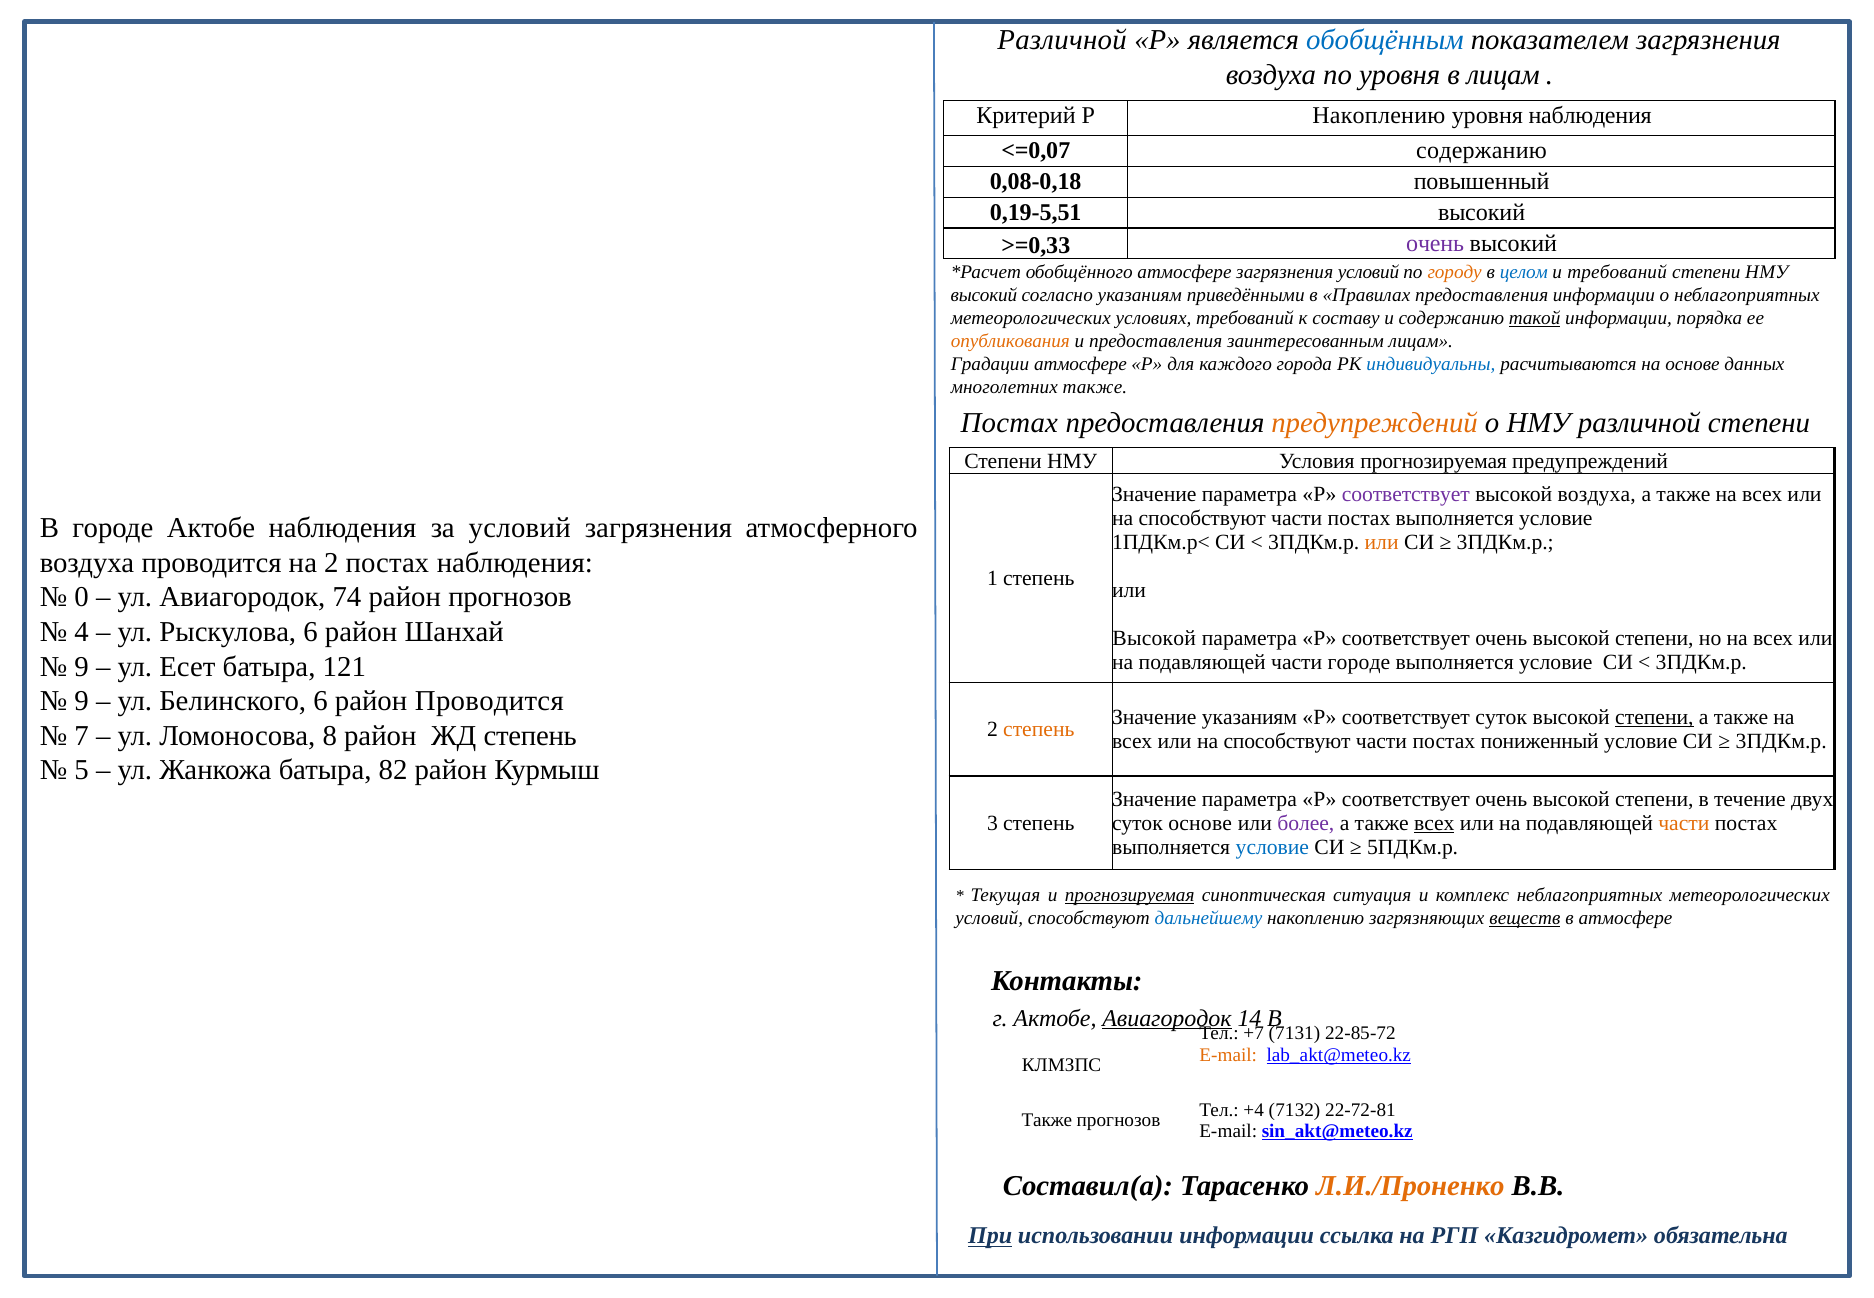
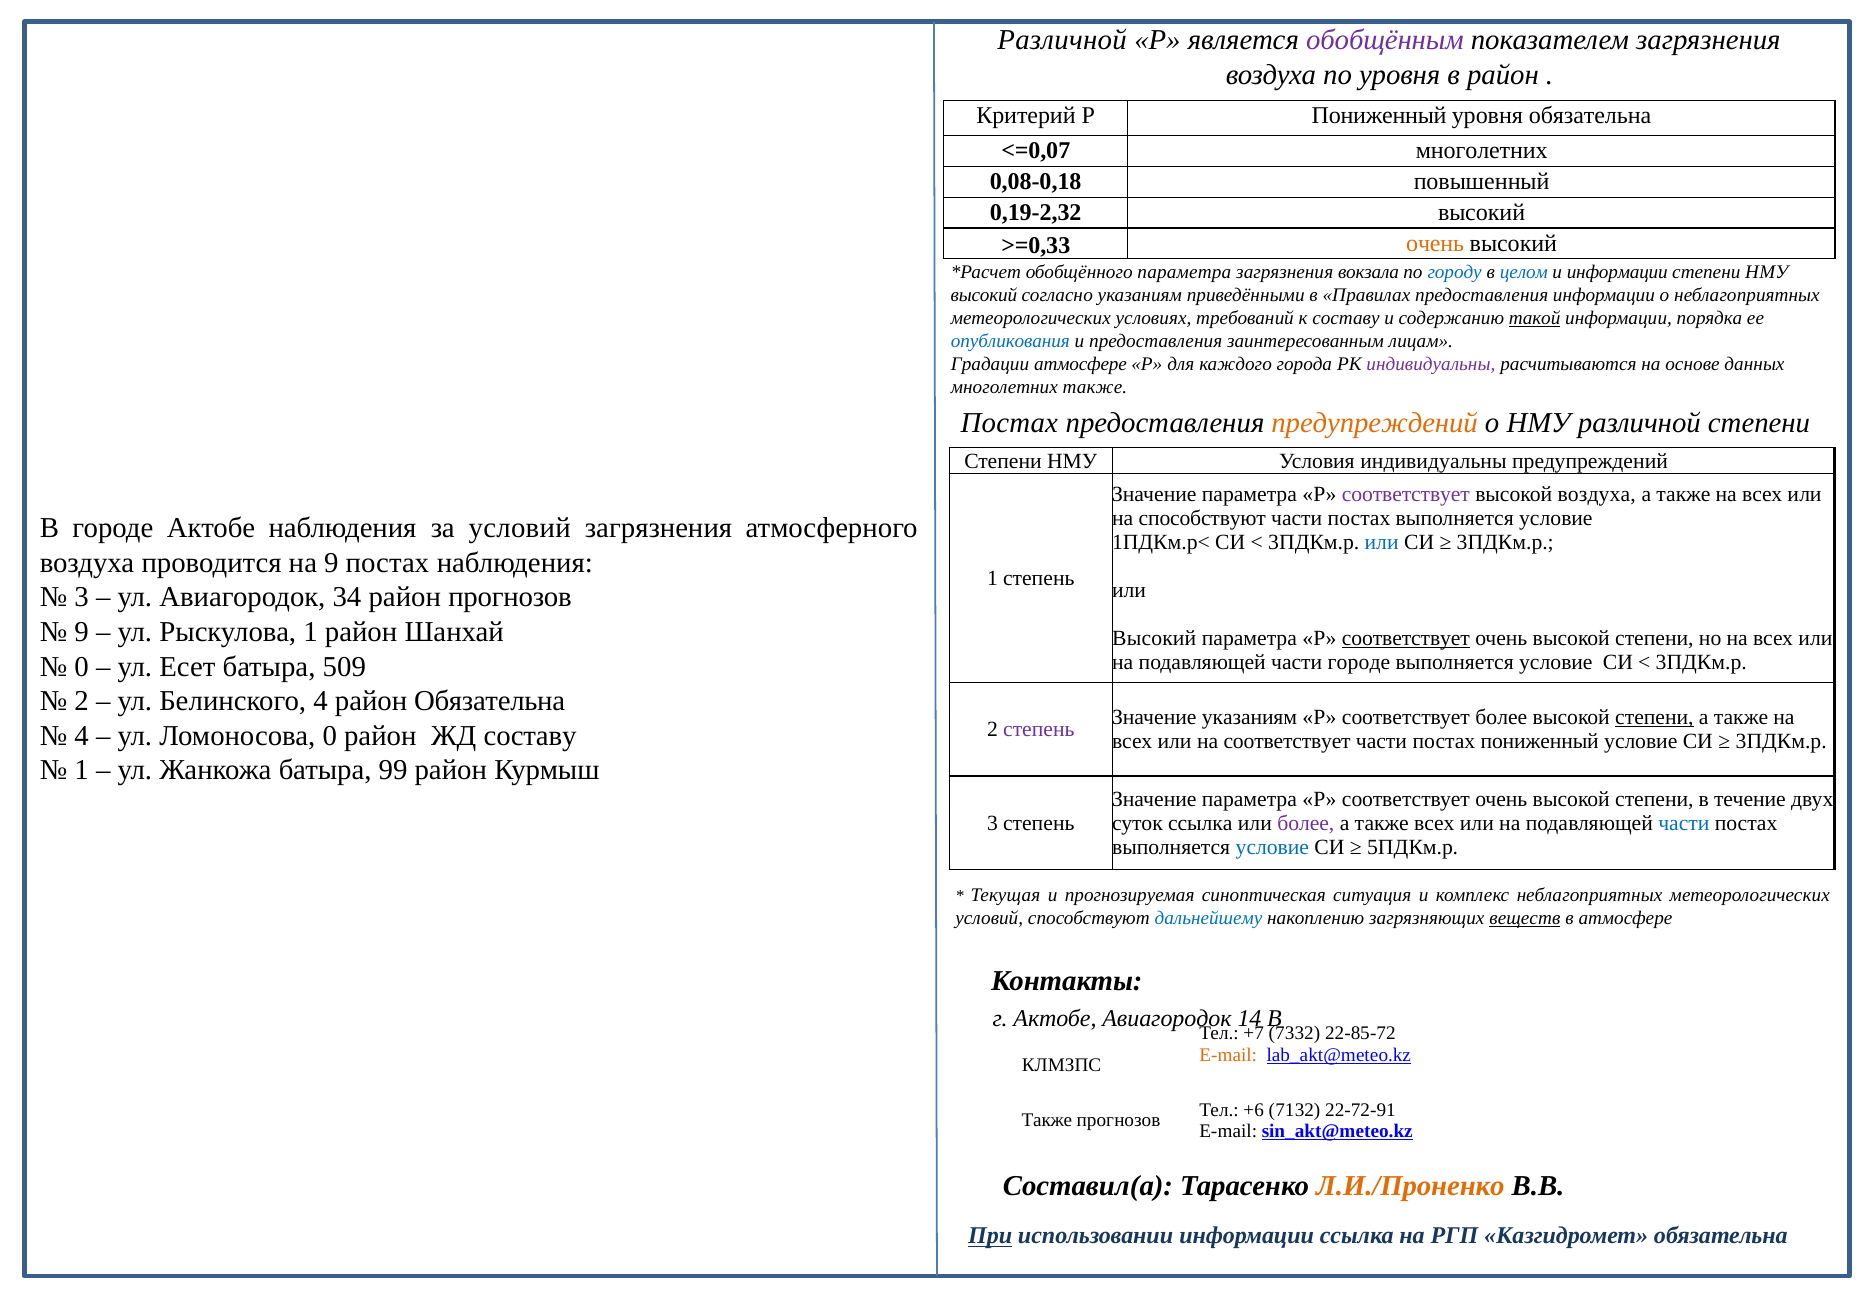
обобщённым colour: blue -> purple (1385, 40)
в лицам: лицам -> район (1503, 75)
Р Накоплению: Накоплению -> Пониженный (1379, 116)
уровня наблюдения: наблюдения -> обязательна (1590, 116)
<=0,07 содержанию: содержанию -> многолетних (1482, 150)
0,19-5,51: 0,19-5,51 -> 0,19-2,32 (1036, 213)
очень colour: purple -> orange (1435, 243)
обобщённого атмосфере: атмосфере -> параметра (1184, 272)
загрязнения условий: условий -> вокзала (1368, 272)
городу colour: orange -> blue (1455, 272)
и требований: требований -> информации (1617, 272)
опубликования colour: orange -> blue (1010, 341)
индивидуальны colour: blue -> purple (1431, 364)
Условия прогнозируемая: прогнозируемая -> индивидуальны (1433, 461)
или colour: orange -> blue (1382, 542)
на 2: 2 -> 9 (331, 562)
0: 0 -> 3 (82, 597)
74: 74 -> 34 (347, 597)
4: 4 -> 9 (82, 632)
Рыскулова 6: 6 -> 1 (311, 632)
Высокой: Высокой -> Высокий (1154, 638)
соответствует underline: none -> present (1406, 638)
9: 9 -> 0 (82, 666)
121: 121 -> 509 (344, 666)
9: 9 -> 2 (82, 701)
Белинского 6: 6 -> 4 (321, 701)
район Проводится: Проводится -> Обязательна (490, 701)
соответствует суток: суток -> более (1501, 717)
степень colour: orange -> purple (1039, 729)
7: 7 -> 4 (82, 735)
Ломоносова 8: 8 -> 0 (330, 735)
ЖД степень: степень -> составу (530, 735)
способствуют: способствуют -> соответствует (1287, 741)
5: 5 -> 1 (82, 770)
82: 82 -> 99 (393, 770)
суток основе: основе -> ссылка (1200, 823)
всех underline: present -> none (1434, 823)
части colour: orange -> blue (1684, 823)
прогнозируемая underline: present -> none (1130, 895)
Авиагородок underline: present -> none (1167, 1018)
7131: 7131 -> 7332 (1294, 1033)
+4: +4 -> +6 (1254, 1109)
22-72-81: 22-72-81 -> 22-72-91 (1360, 1109)
